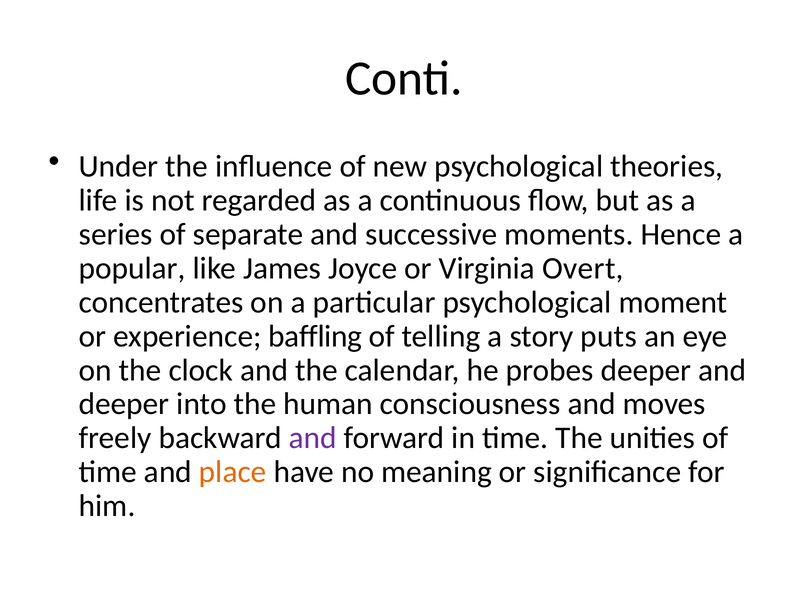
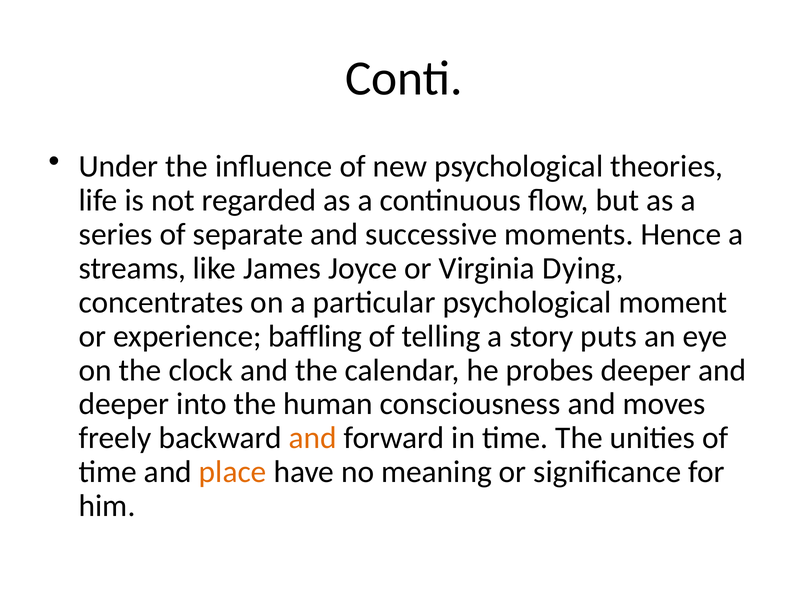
popular: popular -> streams (132, 268)
Overt: Overt -> Dying (583, 268)
and colour: purple -> orange (313, 438)
